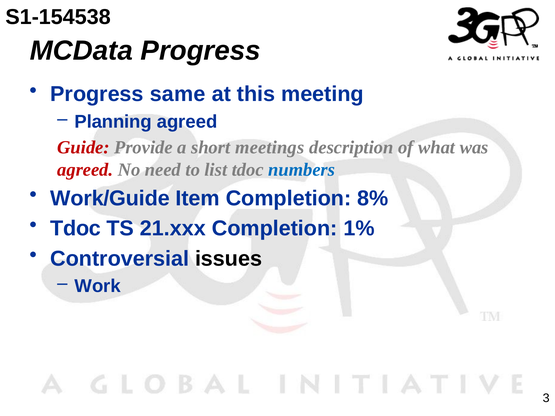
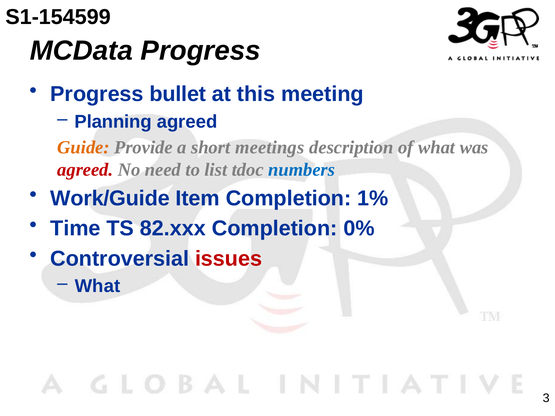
S1-154538: S1-154538 -> S1-154599 (58, 17)
same: same -> bullet (178, 94)
Guide colour: red -> orange (83, 148)
8%: 8% -> 1% (373, 198)
Tdoc: Tdoc -> Time (75, 229)
21.xxx: 21.xxx -> 82.xxx (173, 229)
1%: 1% -> 0% (359, 229)
issues colour: black -> red (229, 259)
Work: Work -> What (98, 286)
